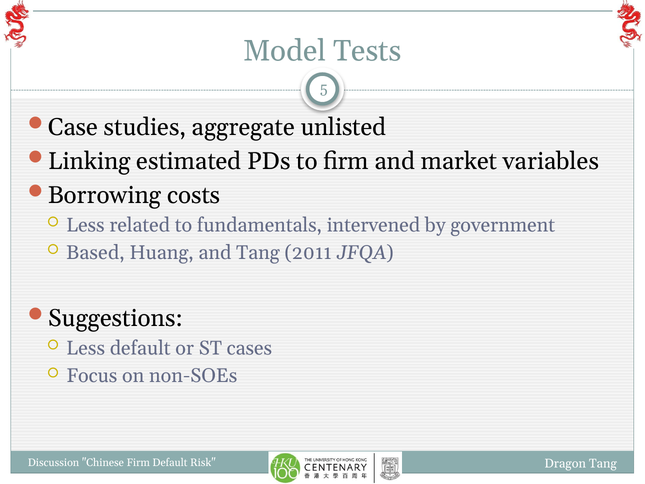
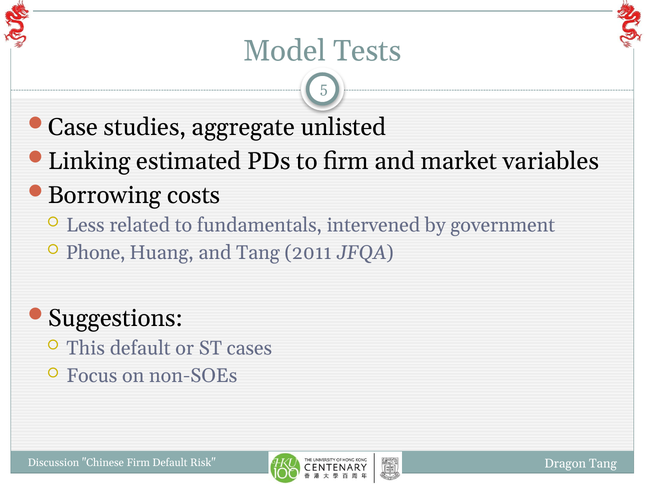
Based: Based -> Phone (96, 252)
Less: Less -> This (86, 348)
